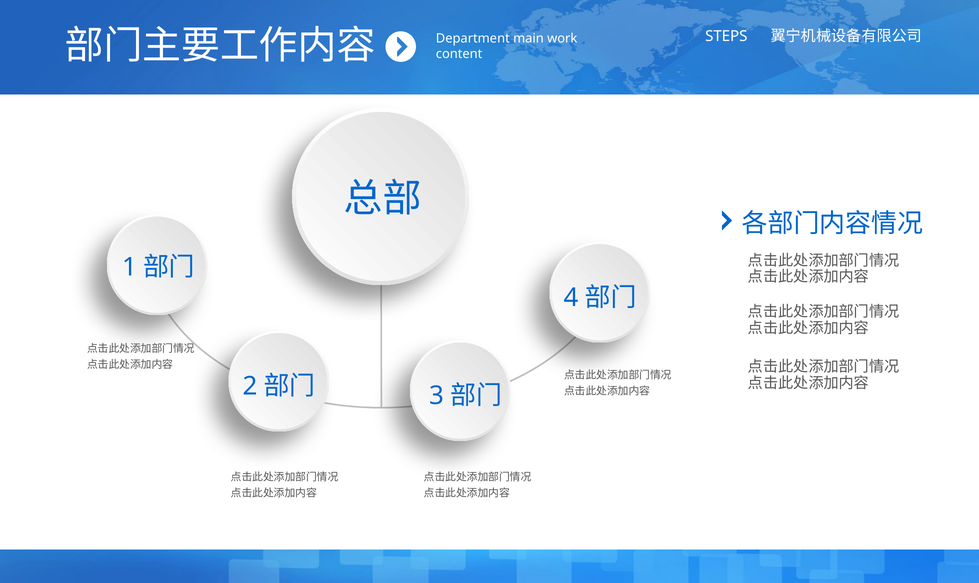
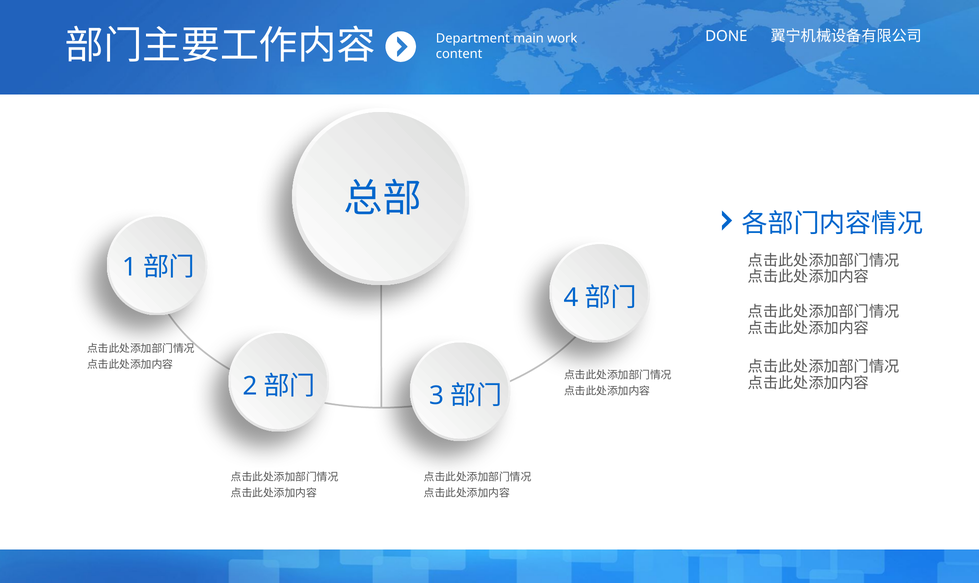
STEPS: STEPS -> DONE (726, 36)
